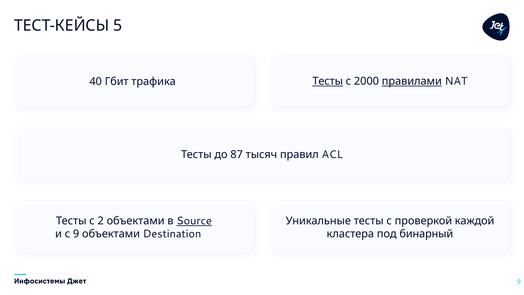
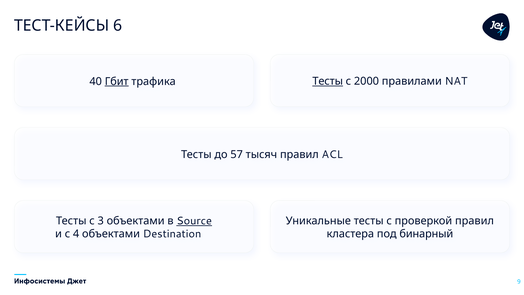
5: 5 -> 6 (118, 26)
Гбит underline: none -> present (117, 81)
правилами underline: present -> none (412, 81)
87: 87 -> 57 (237, 154)
2: 2 -> 3 (101, 221)
проверкой каждой: каждой -> правил (474, 221)
с 9: 9 -> 4 (76, 234)
